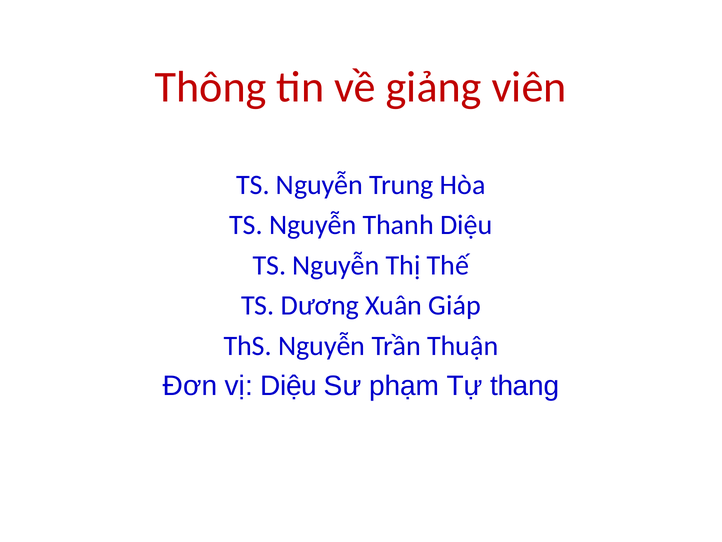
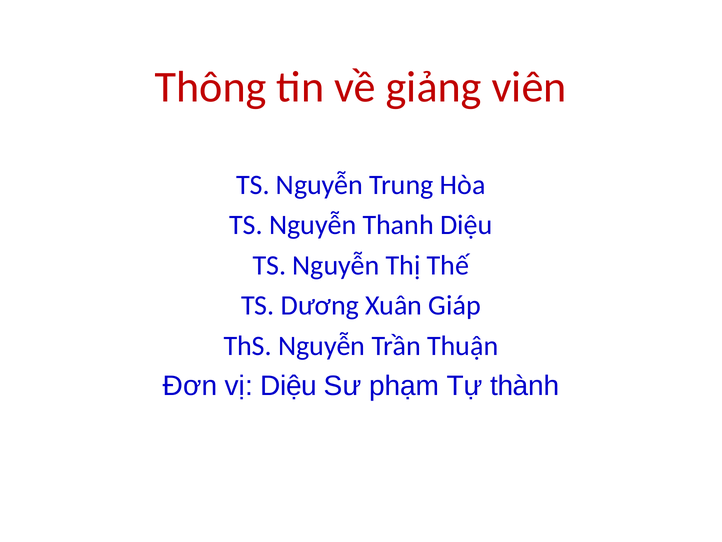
thang: thang -> thành (525, 386)
